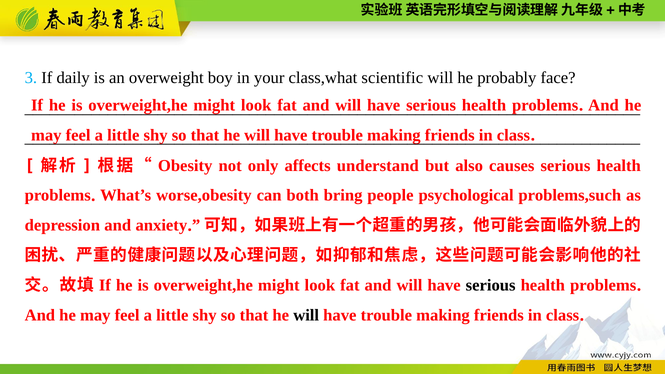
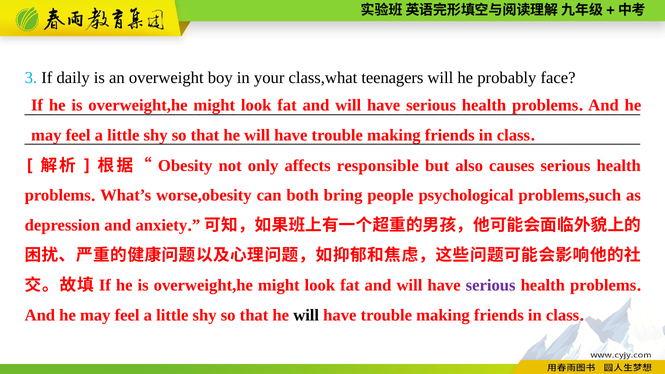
scientific: scientific -> teenagers (392, 78)
understand: understand -> responsible (378, 166)
serious colour: black -> purple (491, 285)
